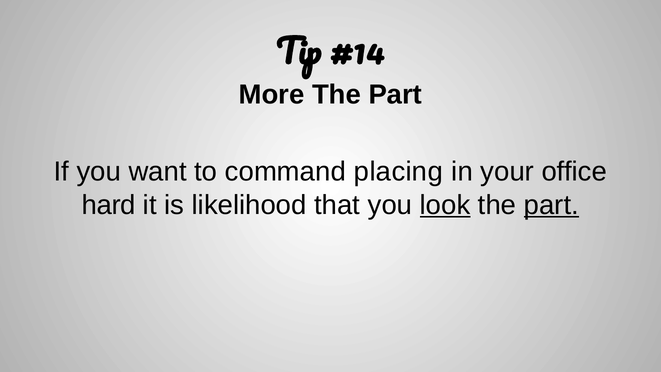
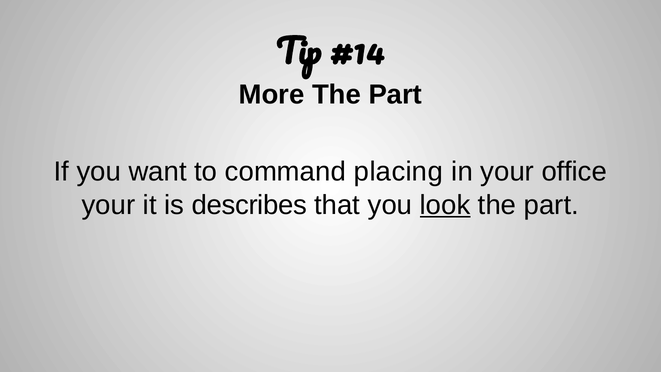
hard: hard -> your (109, 205)
likelihood: likelihood -> describes (249, 205)
part underline: present -> none (551, 205)
